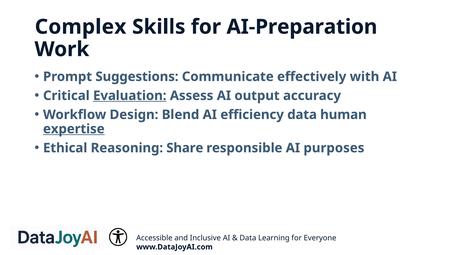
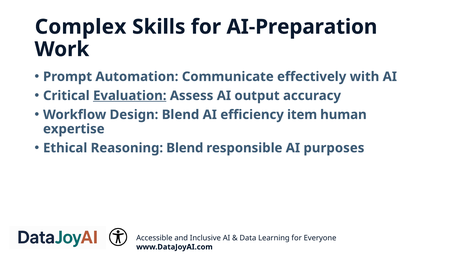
Suggestions: Suggestions -> Automation (137, 77)
efficiency data: data -> item (302, 115)
expertise underline: present -> none (74, 129)
Reasoning Share: Share -> Blend (185, 148)
